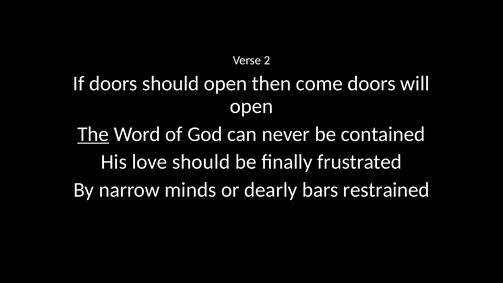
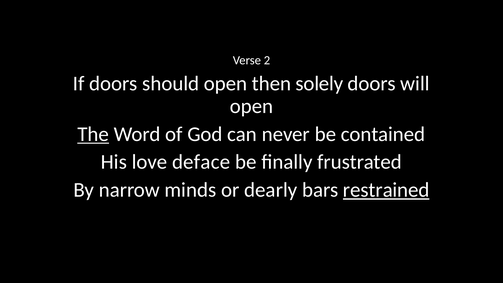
come: come -> solely (319, 84)
love should: should -> deface (201, 162)
restrained underline: none -> present (386, 190)
